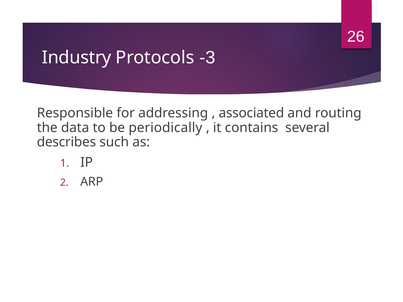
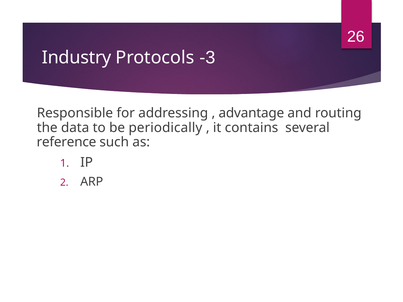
associated: associated -> advantage (251, 113)
describes: describes -> reference (66, 142)
